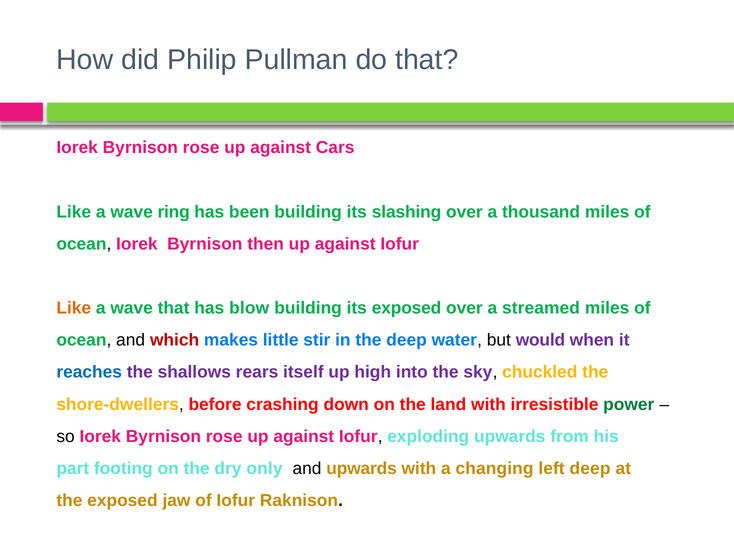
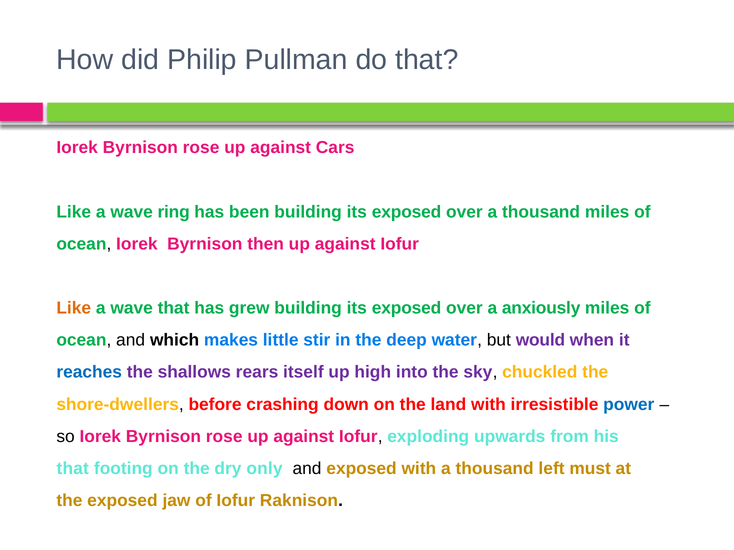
been building its slashing: slashing -> exposed (407, 212)
blow: blow -> grew (249, 308)
streamed: streamed -> anxiously (541, 308)
which colour: red -> black (175, 340)
power colour: green -> blue (629, 405)
part: part -> that (73, 469)
and upwards: upwards -> exposed (362, 469)
with a changing: changing -> thousand (495, 469)
left deep: deep -> must (590, 469)
